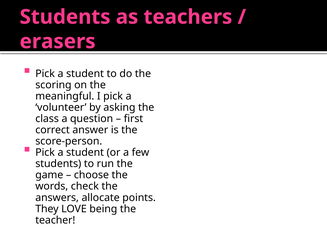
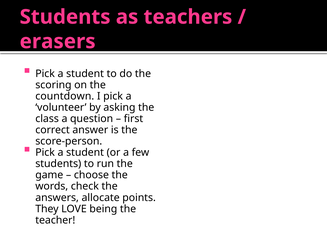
meaningful: meaningful -> countdown (65, 96)
